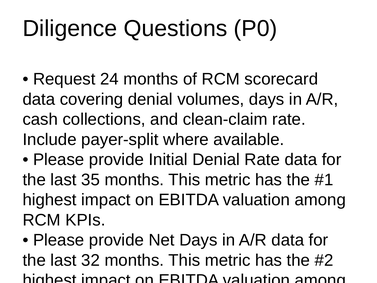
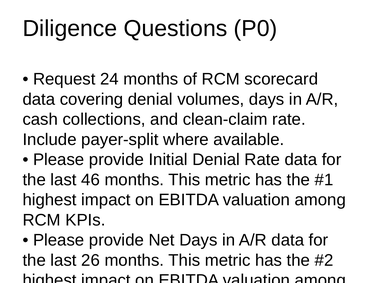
35: 35 -> 46 (91, 180)
32: 32 -> 26 (91, 260)
